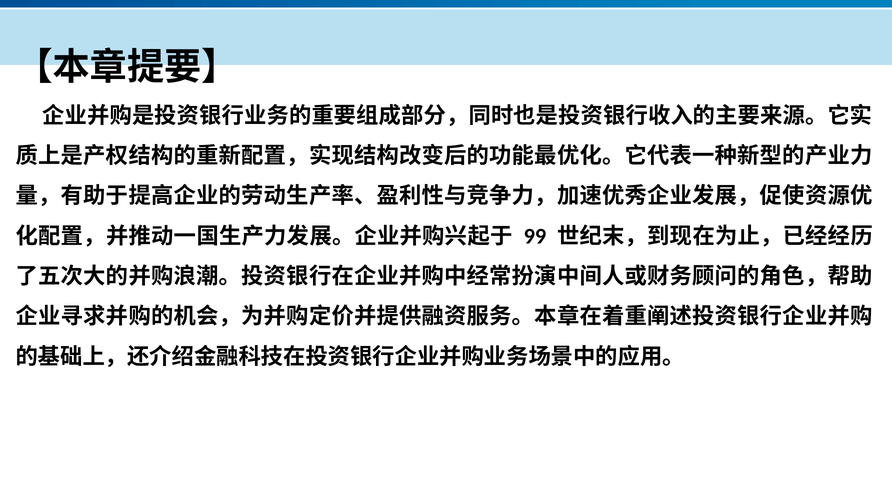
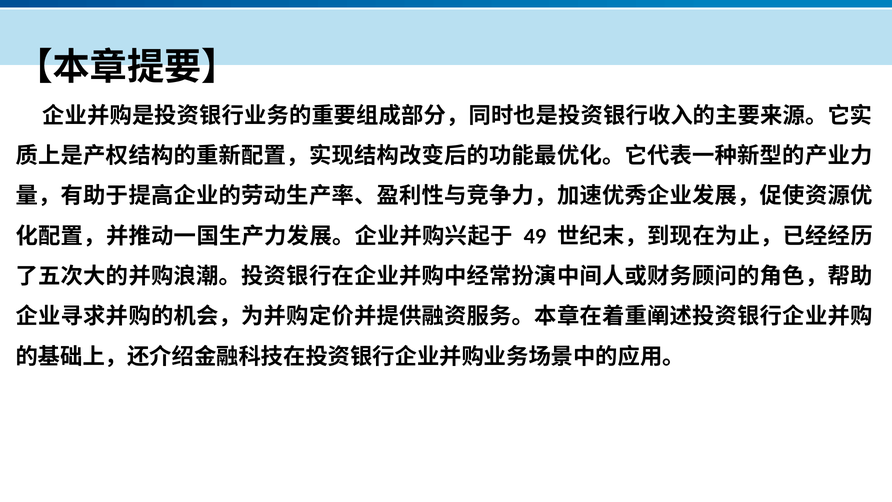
99: 99 -> 49 (535, 236)
